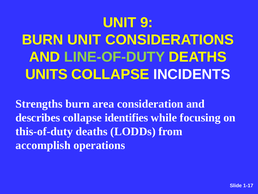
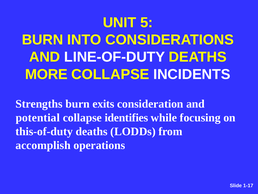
9: 9 -> 5 (147, 23)
BURN UNIT: UNIT -> INTO (84, 40)
LINE-OF-DUTY colour: light green -> white (115, 57)
UNITS: UNITS -> MORE (46, 74)
area: area -> exits (103, 104)
describes: describes -> potential (38, 117)
